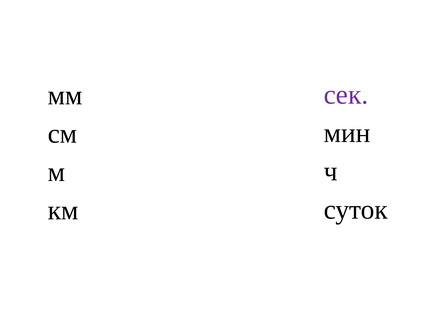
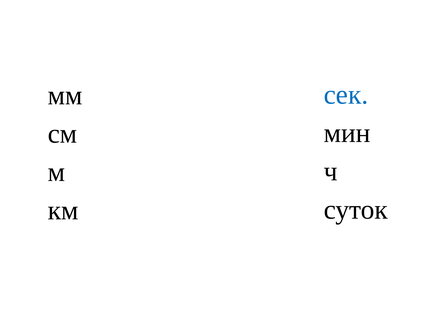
сек colour: purple -> blue (346, 95)
